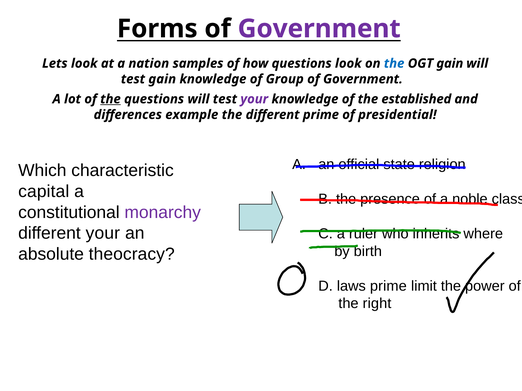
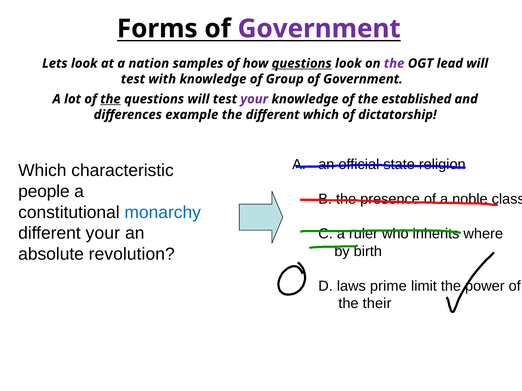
questions underline: none -> present (302, 63)
the colour: blue -> purple (394, 63)
OGT gain: gain -> lead (450, 63)
test gain: gain -> with (162, 79)
different prime: prime -> which (321, 115)
presidential: presidential -> dictatorship (397, 115)
capital: capital -> people (44, 192)
monarchy colour: purple -> blue (163, 213)
theocracy: theocracy -> revolution (132, 254)
right: right -> their (377, 304)
